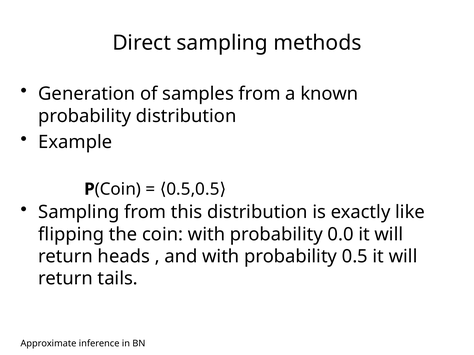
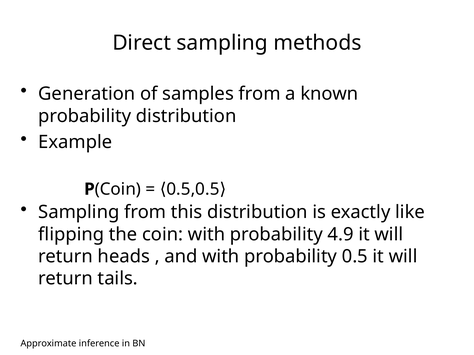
0.0: 0.0 -> 4.9 (341, 235)
